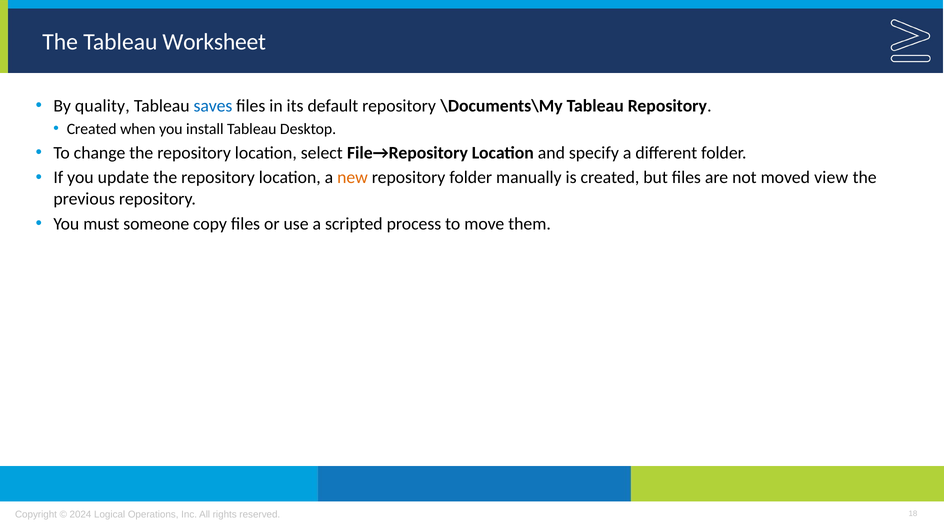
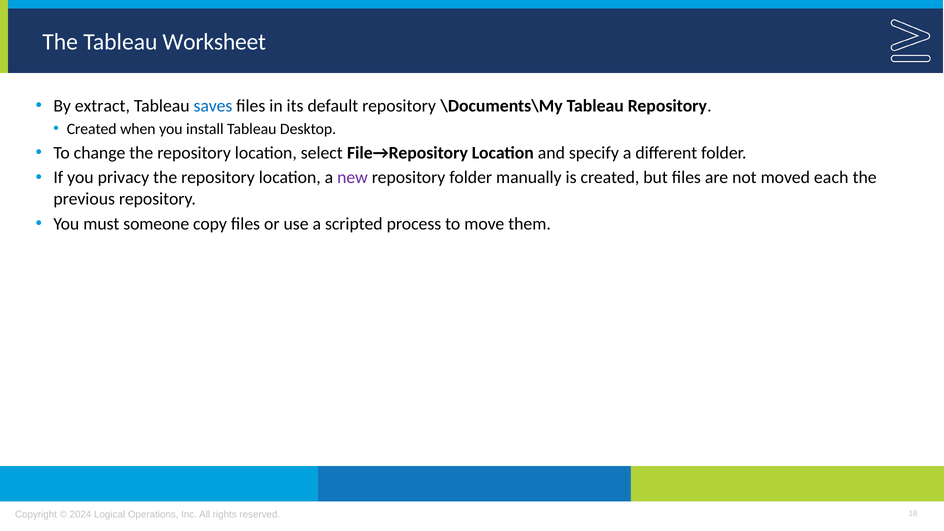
quality: quality -> extract (102, 106)
update: update -> privacy (123, 178)
new colour: orange -> purple (352, 178)
view: view -> each (831, 178)
